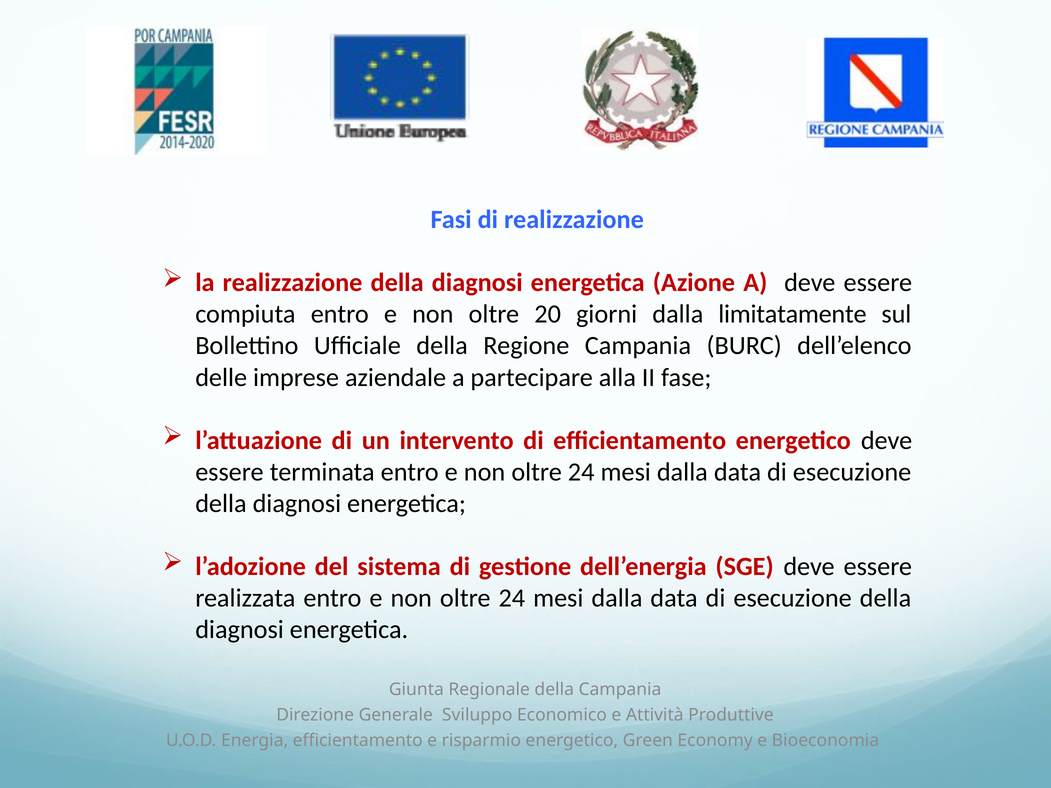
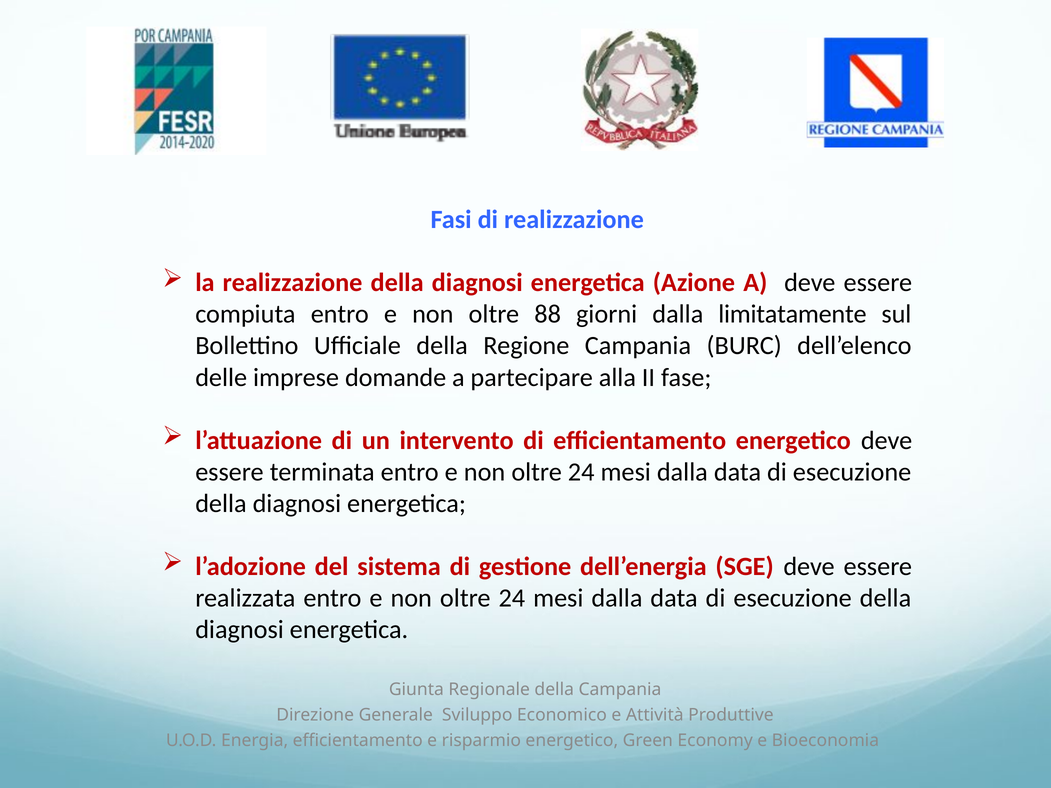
20: 20 -> 88 (548, 314)
aziendale: aziendale -> domande (396, 377)
